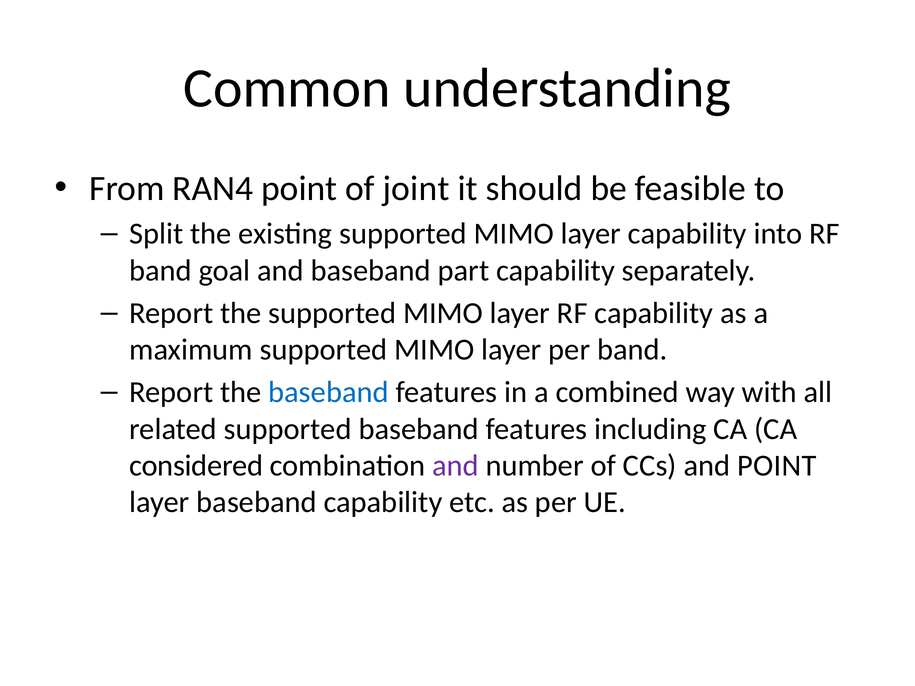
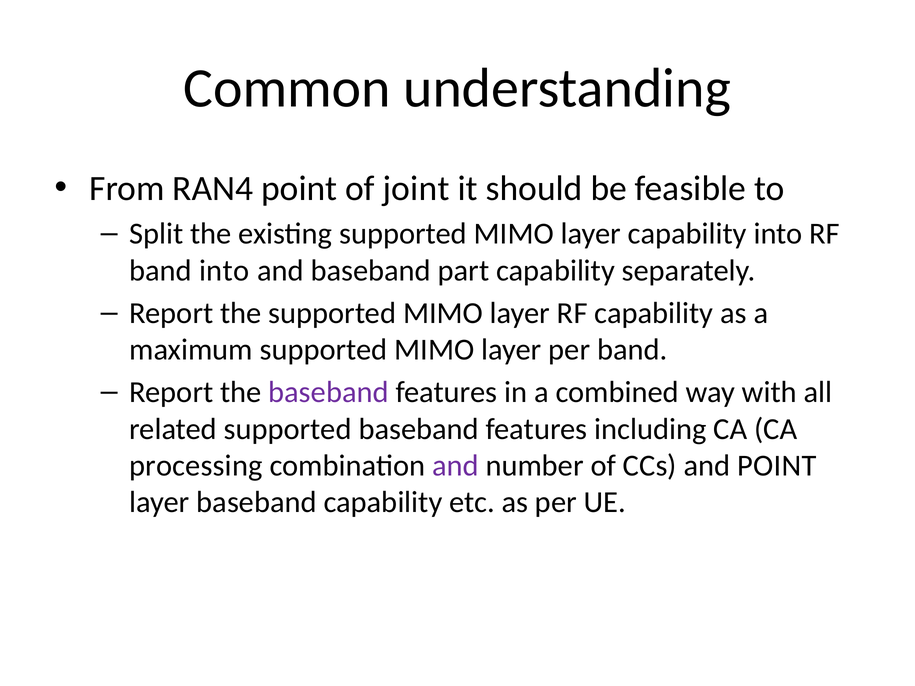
band goal: goal -> into (224, 271)
baseband colour: blue -> purple (329, 393)
considered: considered -> processing (196, 466)
